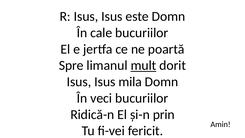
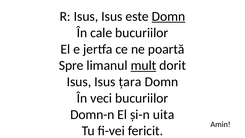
Domn underline: none -> present (168, 16)
mila: mila -> țara (130, 82)
Ridică-n: Ridică-n -> Domn-n (92, 114)
prin: prin -> uita (164, 114)
